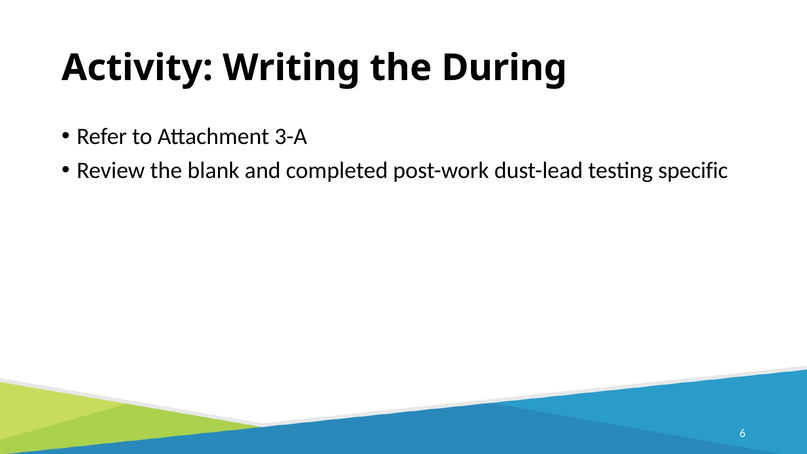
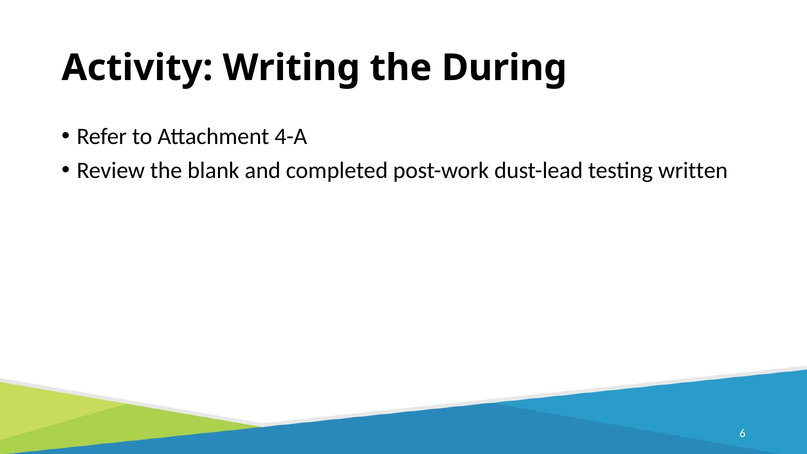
3-A: 3-A -> 4-A (291, 136)
specific: specific -> written (693, 170)
